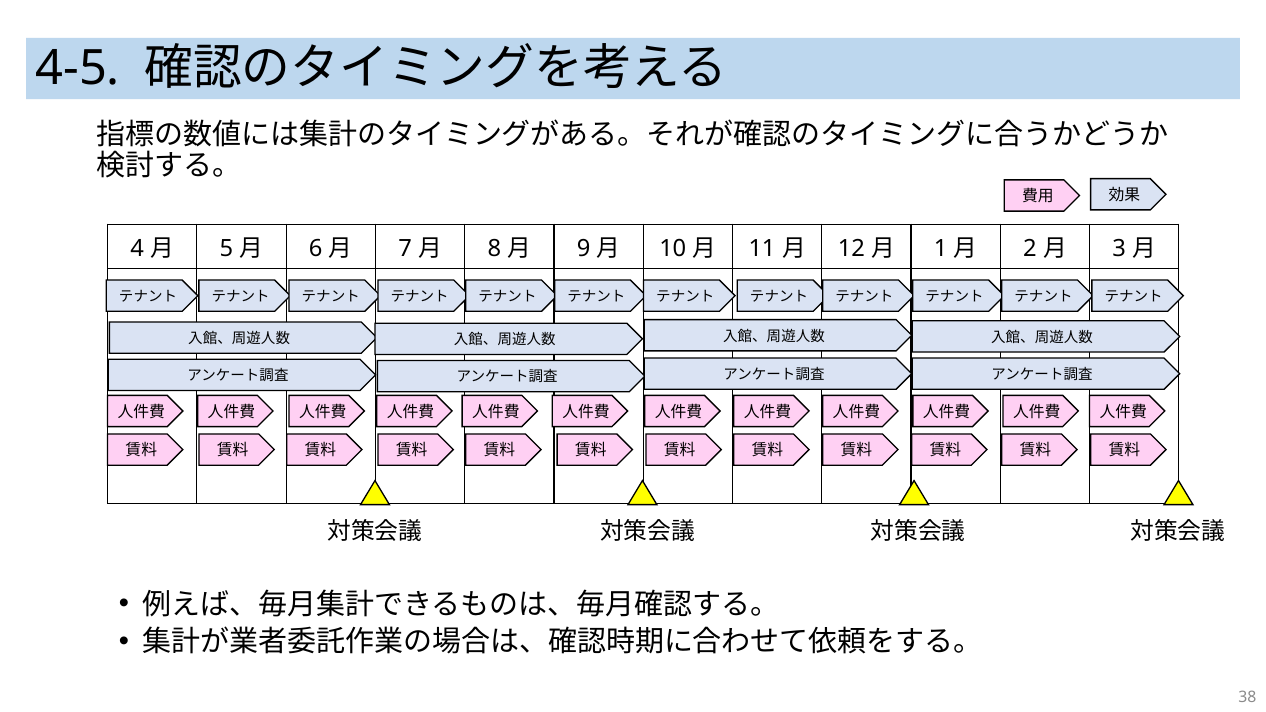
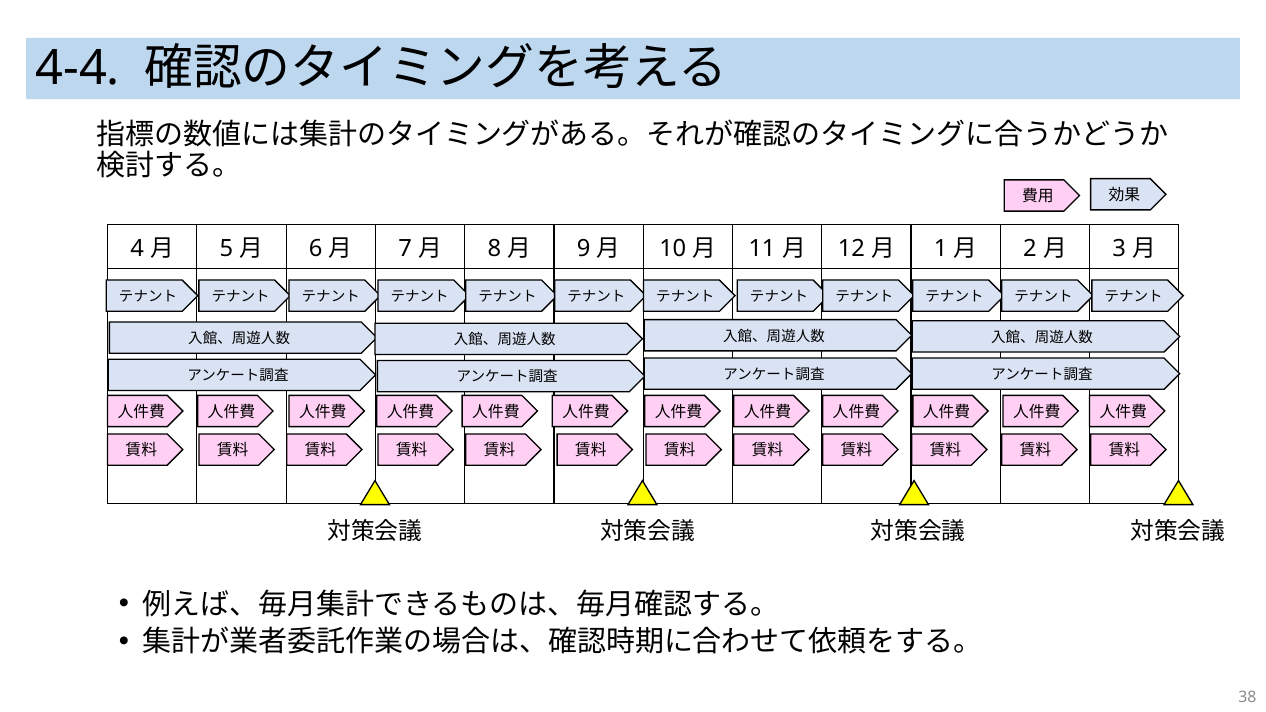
4-5: 4-5 -> 4-4 (78, 69)
